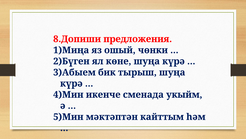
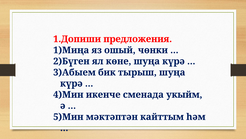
8.Допиши: 8.Допиши -> 1.Допиши (77, 39)
